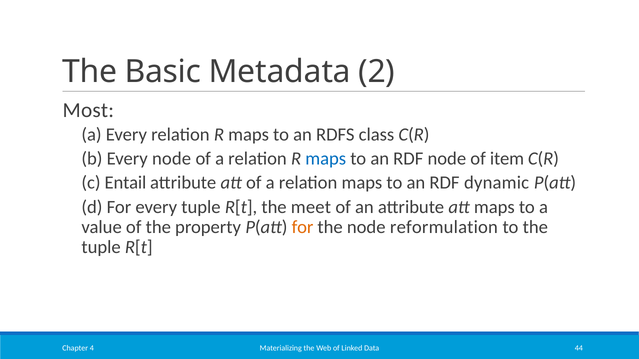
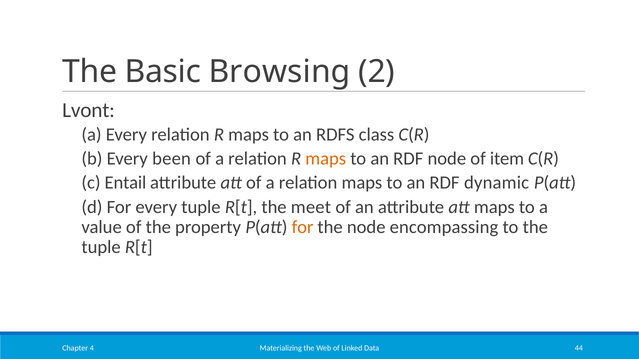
Metadata: Metadata -> Browsing (280, 72)
Most: Most -> Lvont (89, 111)
Every node: node -> been (172, 159)
maps colour: blue -> orange (326, 159)
reformulation: reformulation -> encompassing (444, 227)
